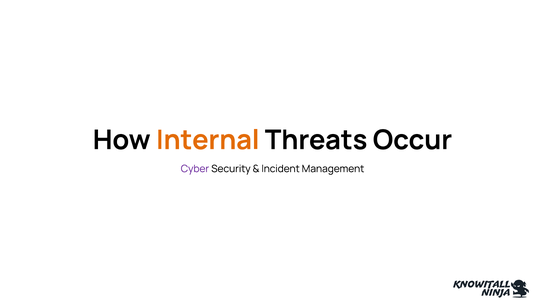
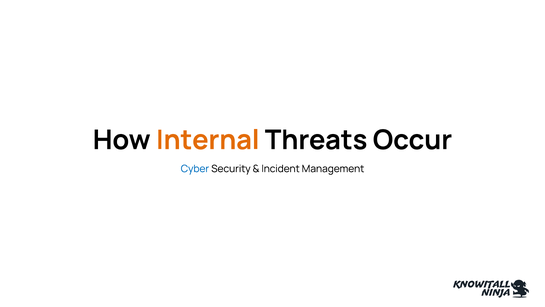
Cyber colour: purple -> blue (195, 169)
